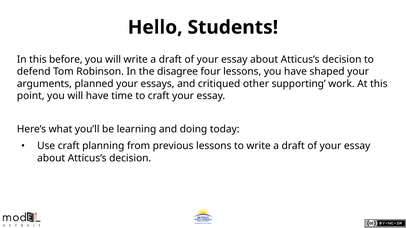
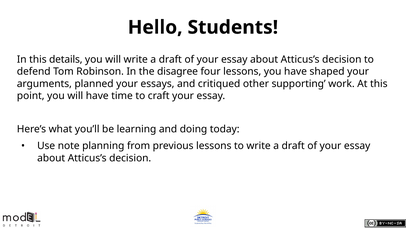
before: before -> details (66, 59)
Use craft: craft -> note (69, 146)
